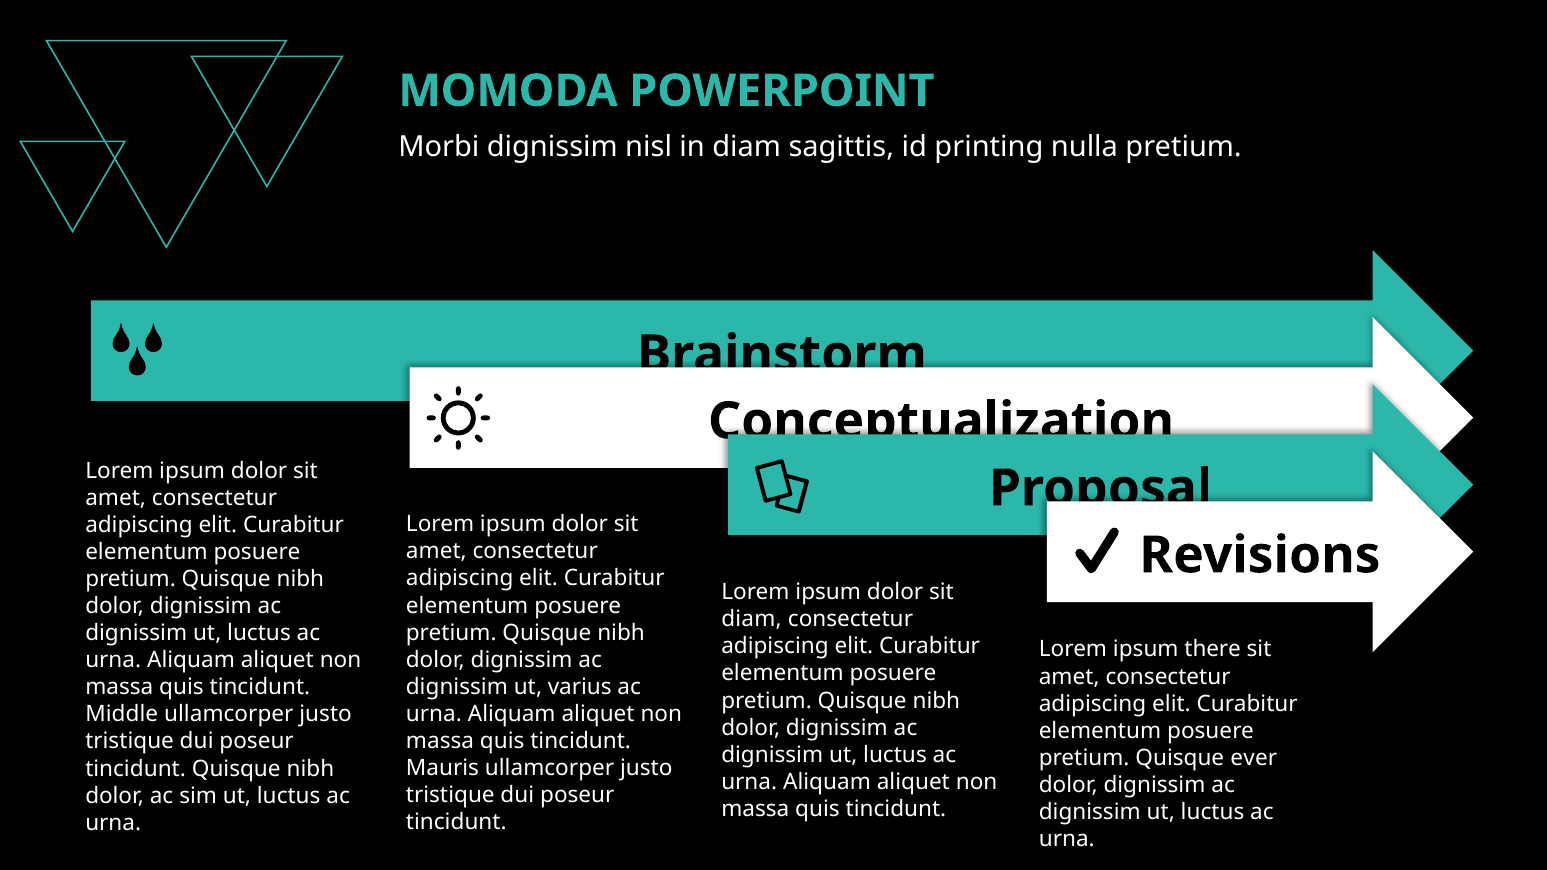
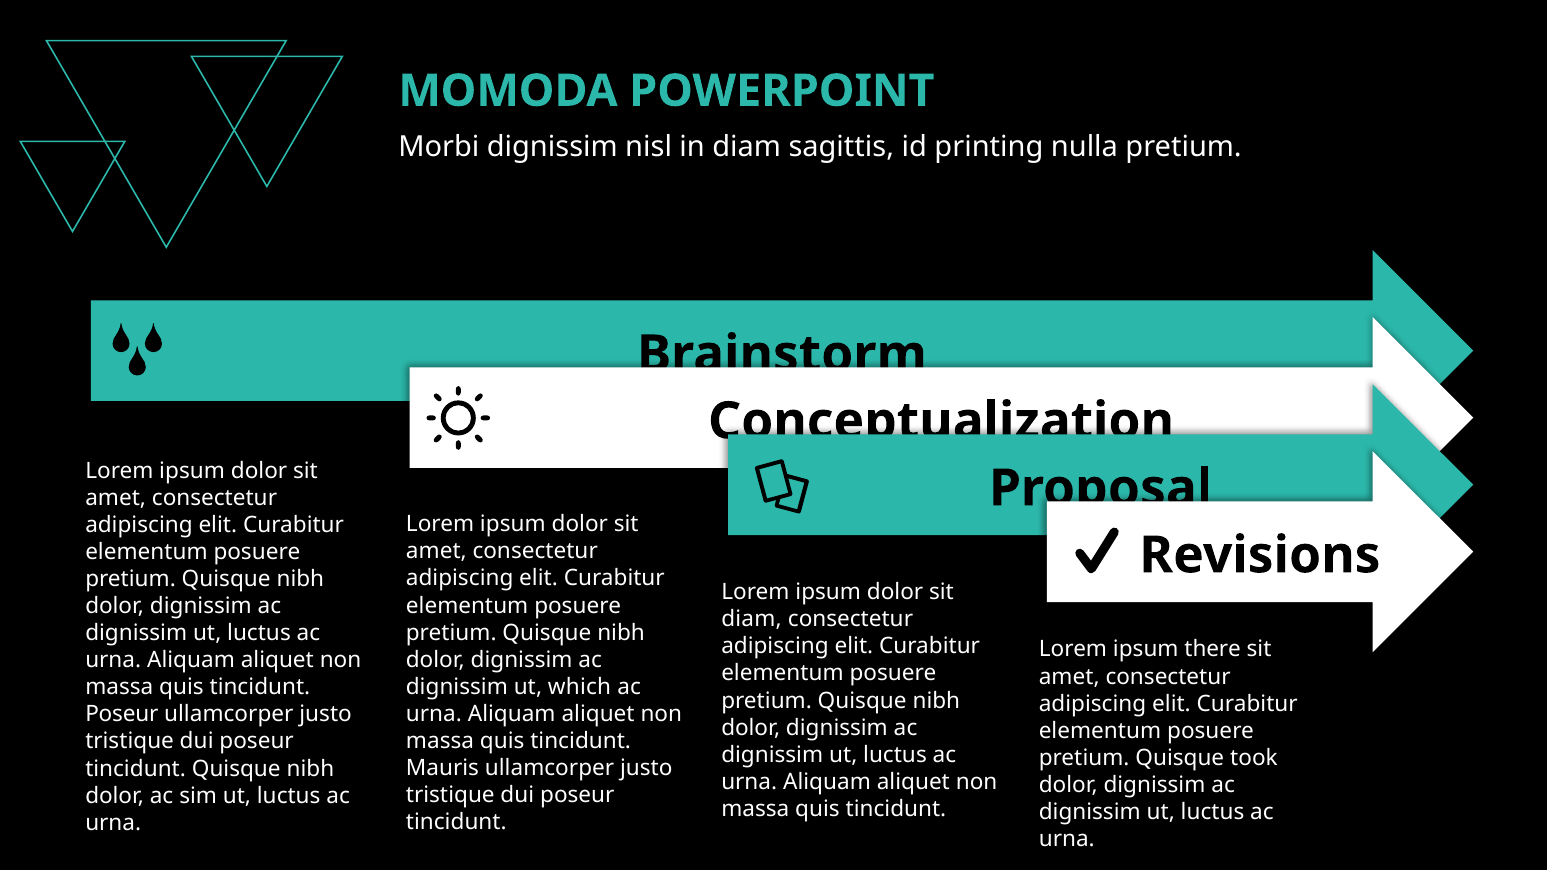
varius: varius -> which (580, 687)
Middle: Middle -> Poseur (122, 714)
ever: ever -> took (1254, 758)
